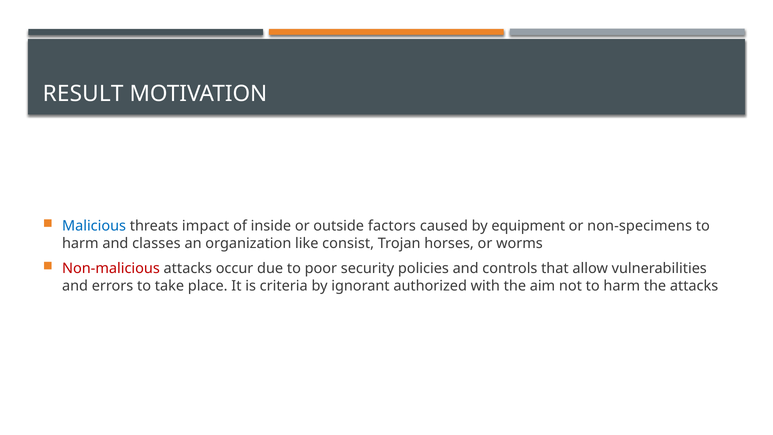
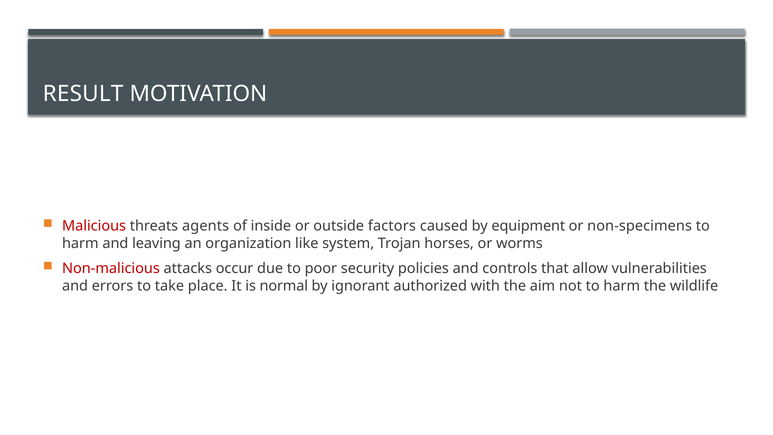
Malicious colour: blue -> red (94, 226)
impact: impact -> agents (206, 226)
classes: classes -> leaving (156, 243)
consist: consist -> system (348, 243)
criteria: criteria -> normal (284, 286)
the attacks: attacks -> wildlife (694, 286)
